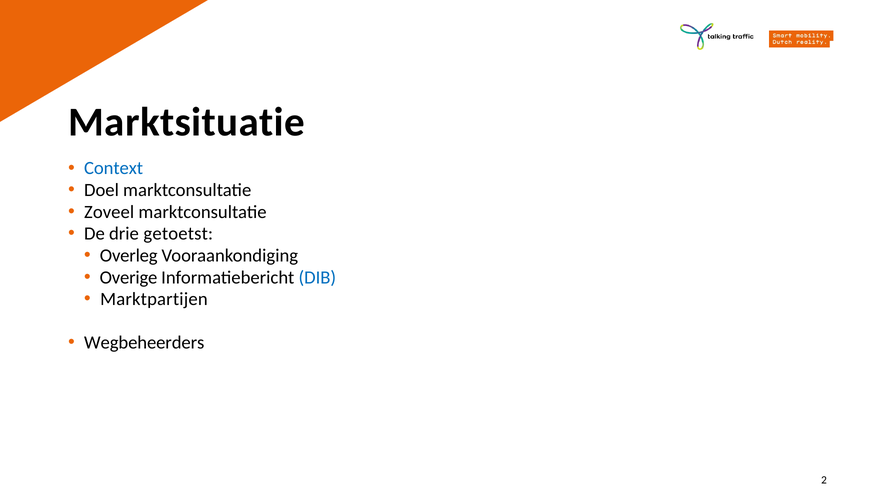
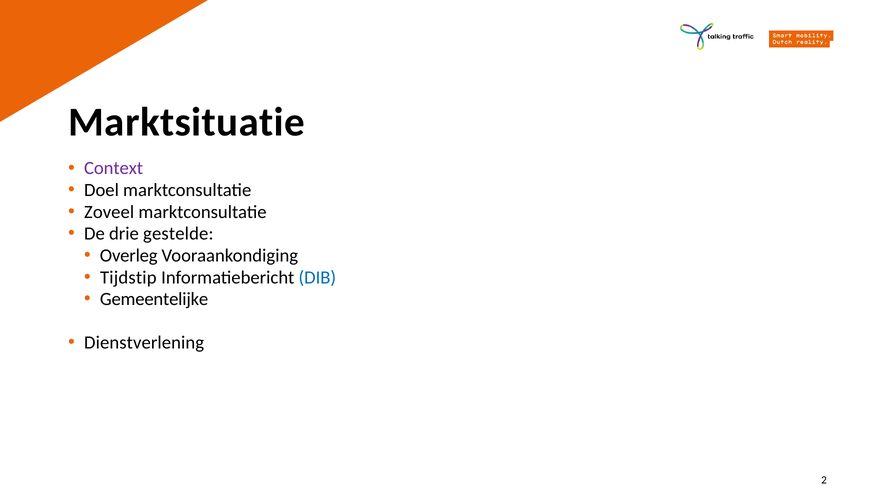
Context colour: blue -> purple (114, 168)
getoetst: getoetst -> gestelde (178, 234)
Overige: Overige -> Tijdstip (128, 278)
Marktpartijen: Marktpartijen -> Gemeentelijke (154, 299)
Wegbeheerders: Wegbeheerders -> Dienstverlening (144, 343)
